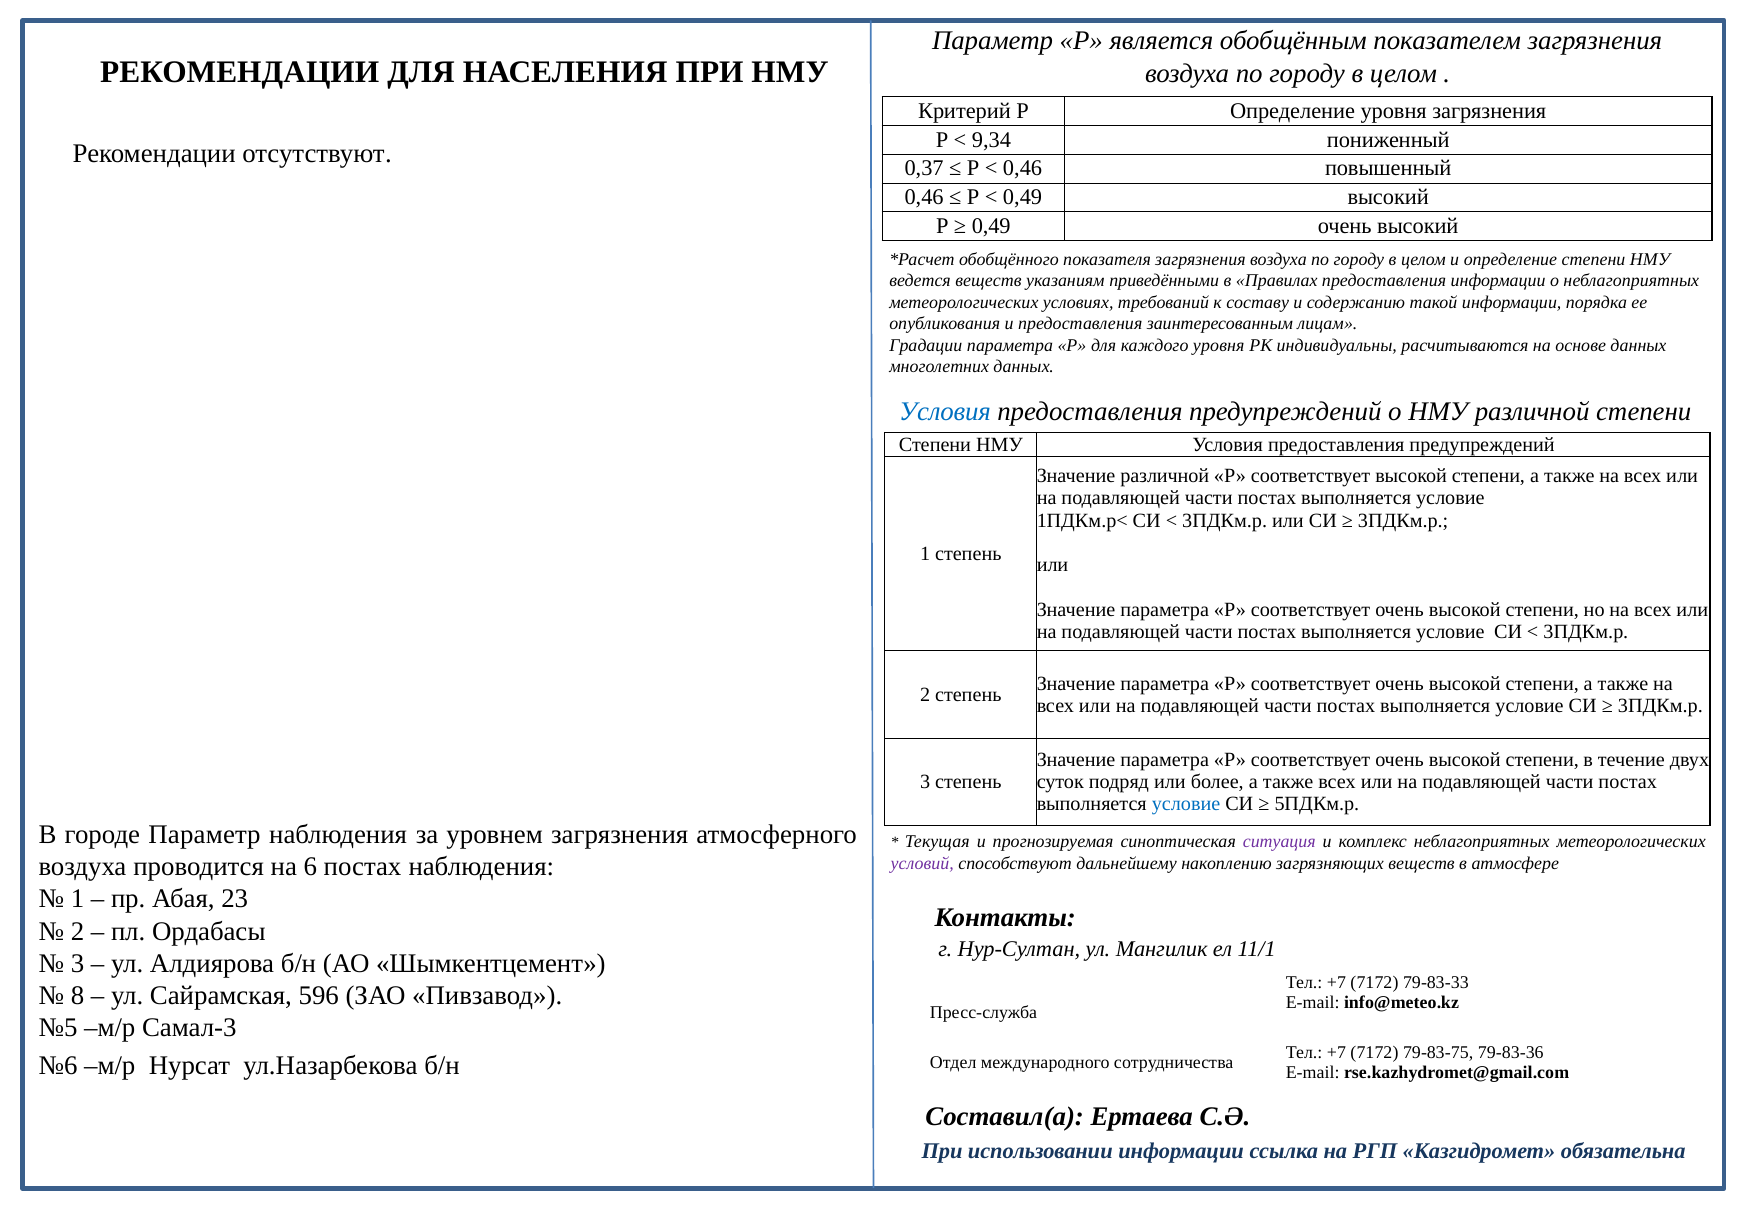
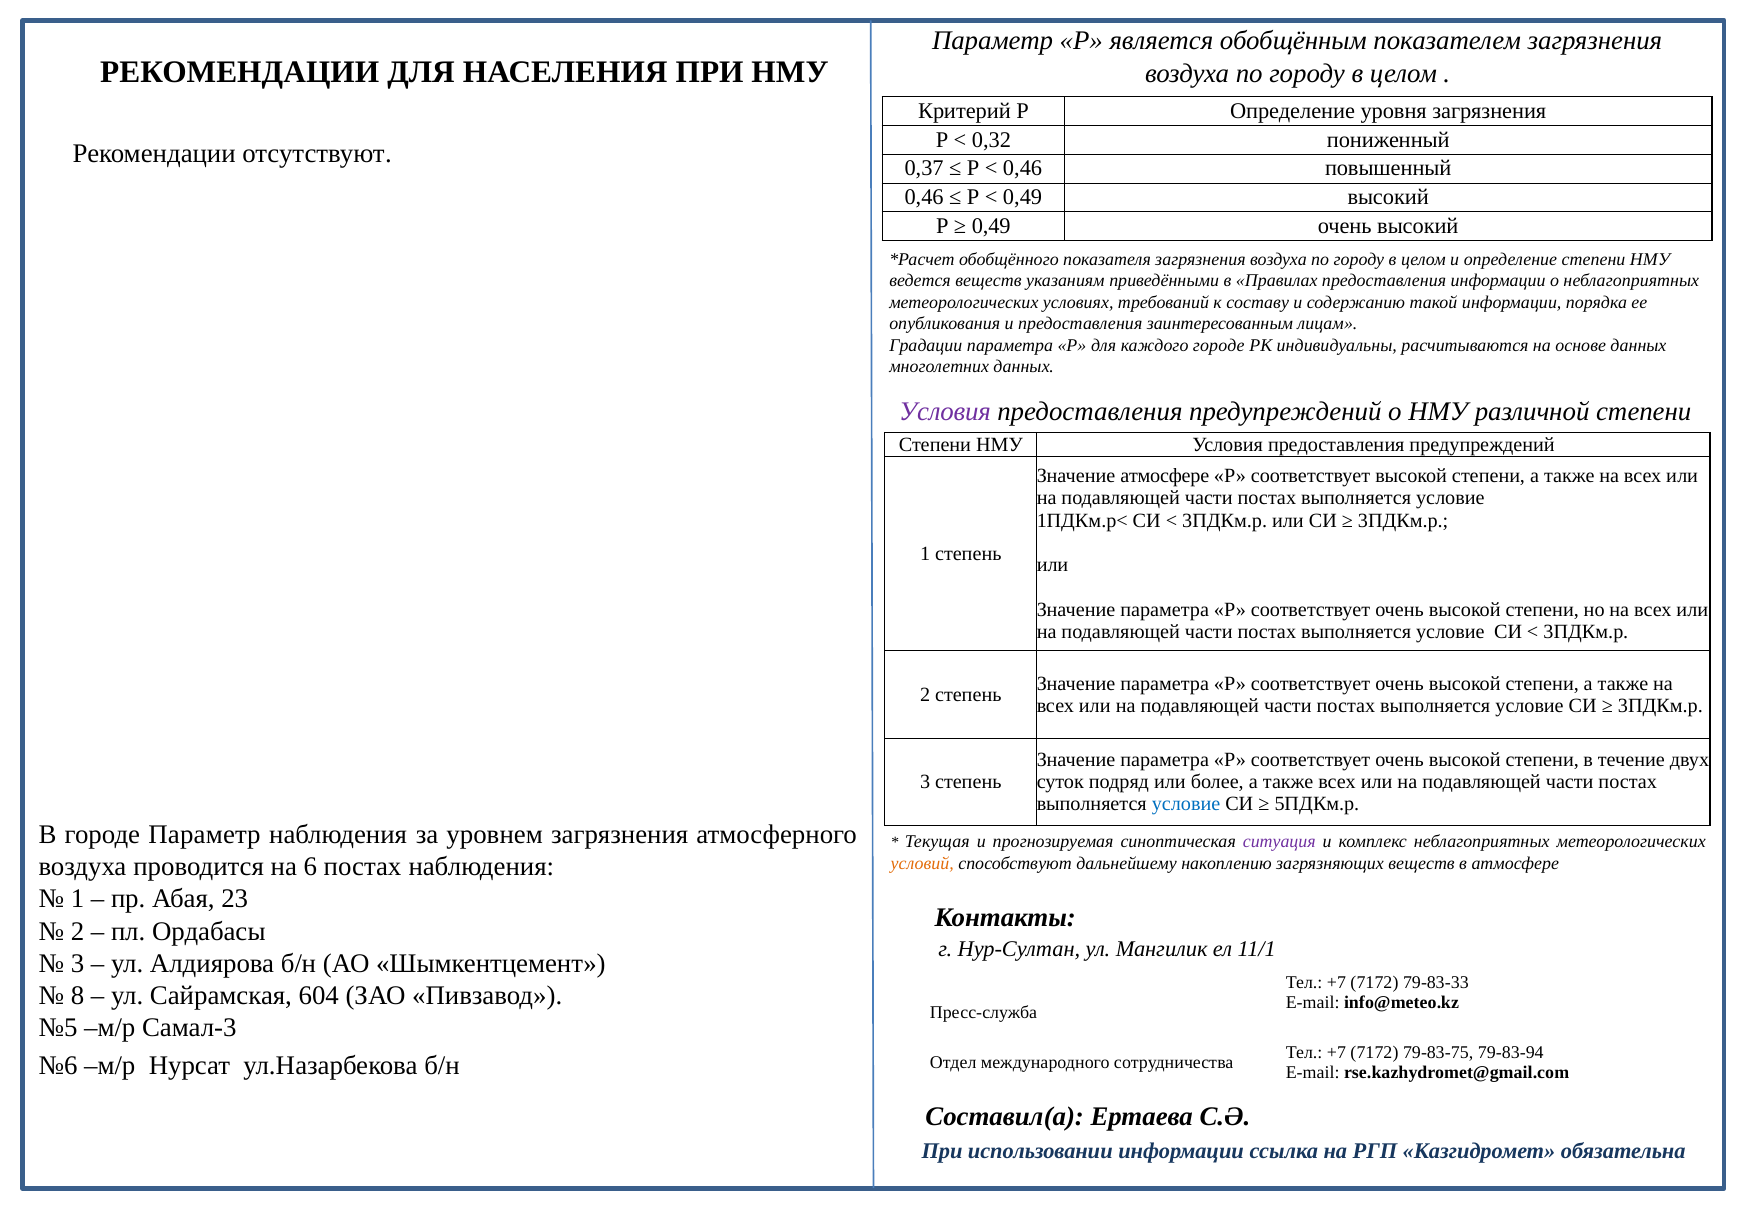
9,34: 9,34 -> 0,32 (992, 140)
каждого уровня: уровня -> городе (1219, 345)
Условия colour: blue -> purple (945, 412)
Значение различной: различной -> атмосфере (1165, 476)
условий colour: purple -> orange (922, 864)
596: 596 -> 604 (319, 996)
79-83-36: 79-83-36 -> 79-83-94 (1511, 1053)
